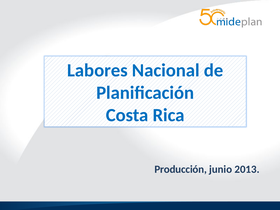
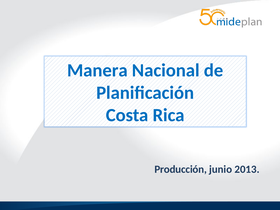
Labores: Labores -> Manera (97, 70)
